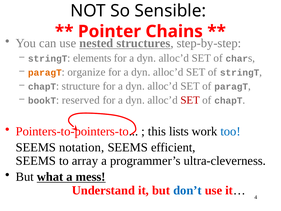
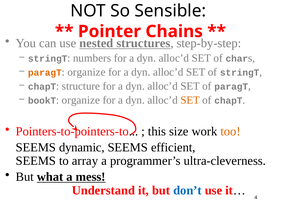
elements: elements -> numbers (92, 58)
reserved: reserved -> organize (81, 100)
SET colour: red -> orange (190, 100)
lists: lists -> size (179, 131)
too colour: blue -> orange (231, 131)
notation: notation -> dynamic (82, 147)
